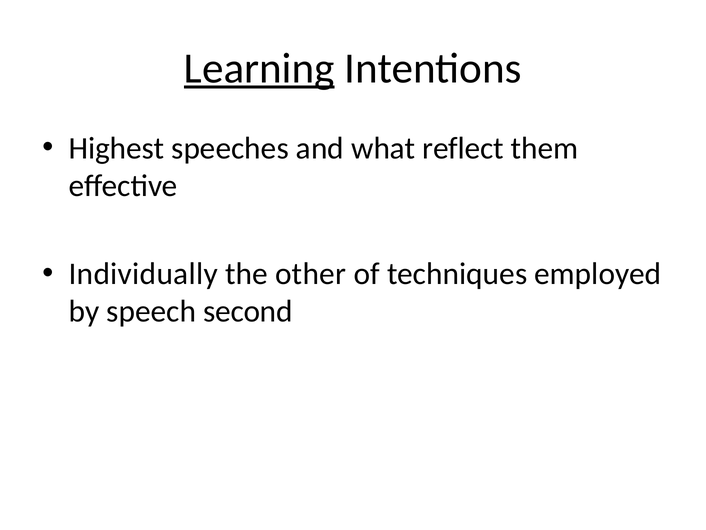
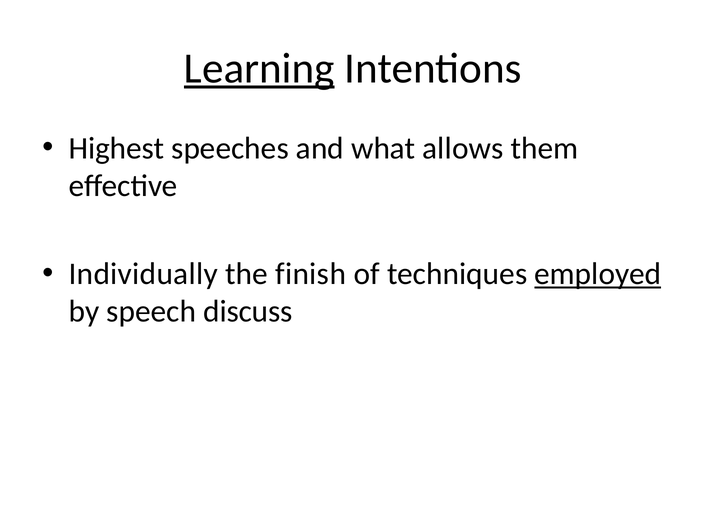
reflect: reflect -> allows (463, 148)
other: other -> finish (311, 274)
employed underline: none -> present (598, 274)
second: second -> discuss (248, 311)
